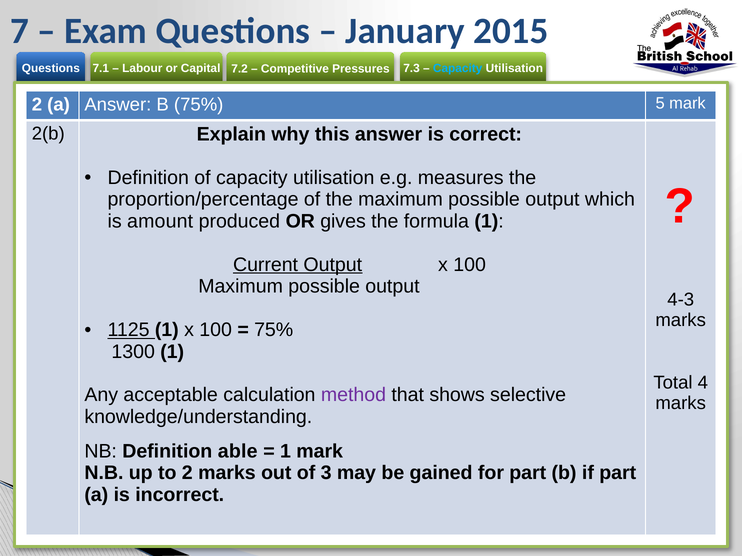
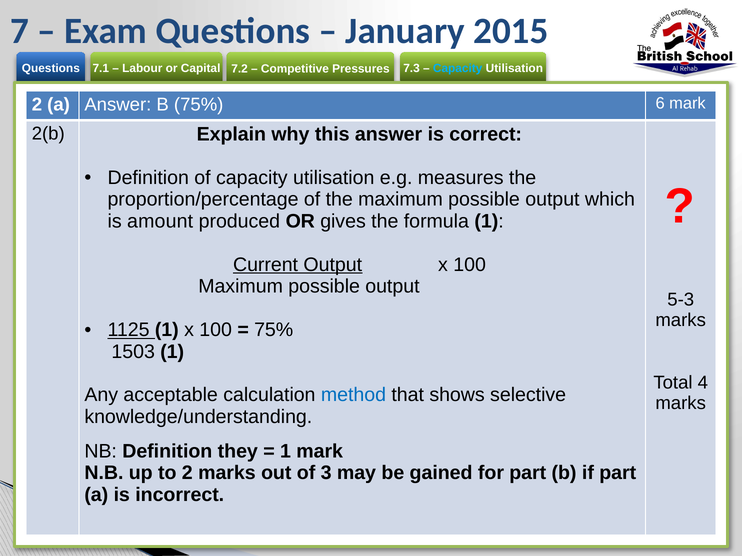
5: 5 -> 6 (660, 103)
4-3: 4-3 -> 5-3 (681, 300)
1300: 1300 -> 1503 (133, 352)
method colour: purple -> blue (353, 395)
able: able -> they (238, 452)
